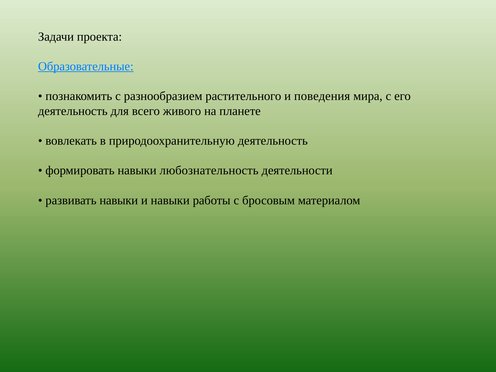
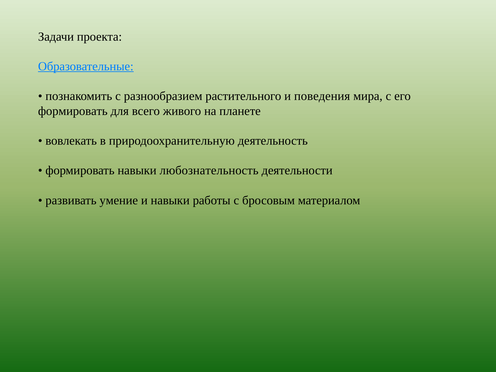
деятельность: деятельность -> формировать (73, 111)
развивать навыки: навыки -> умение (119, 200)
